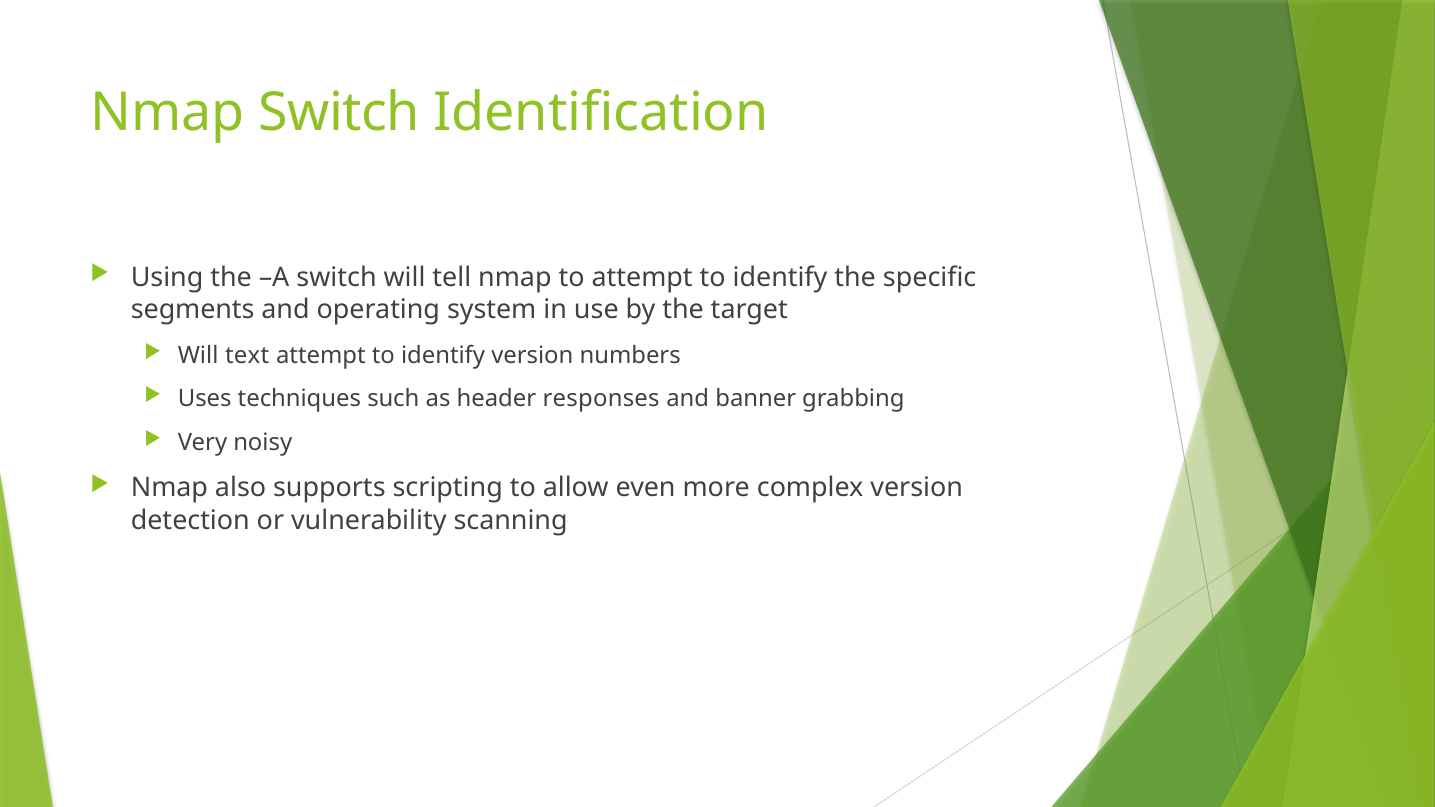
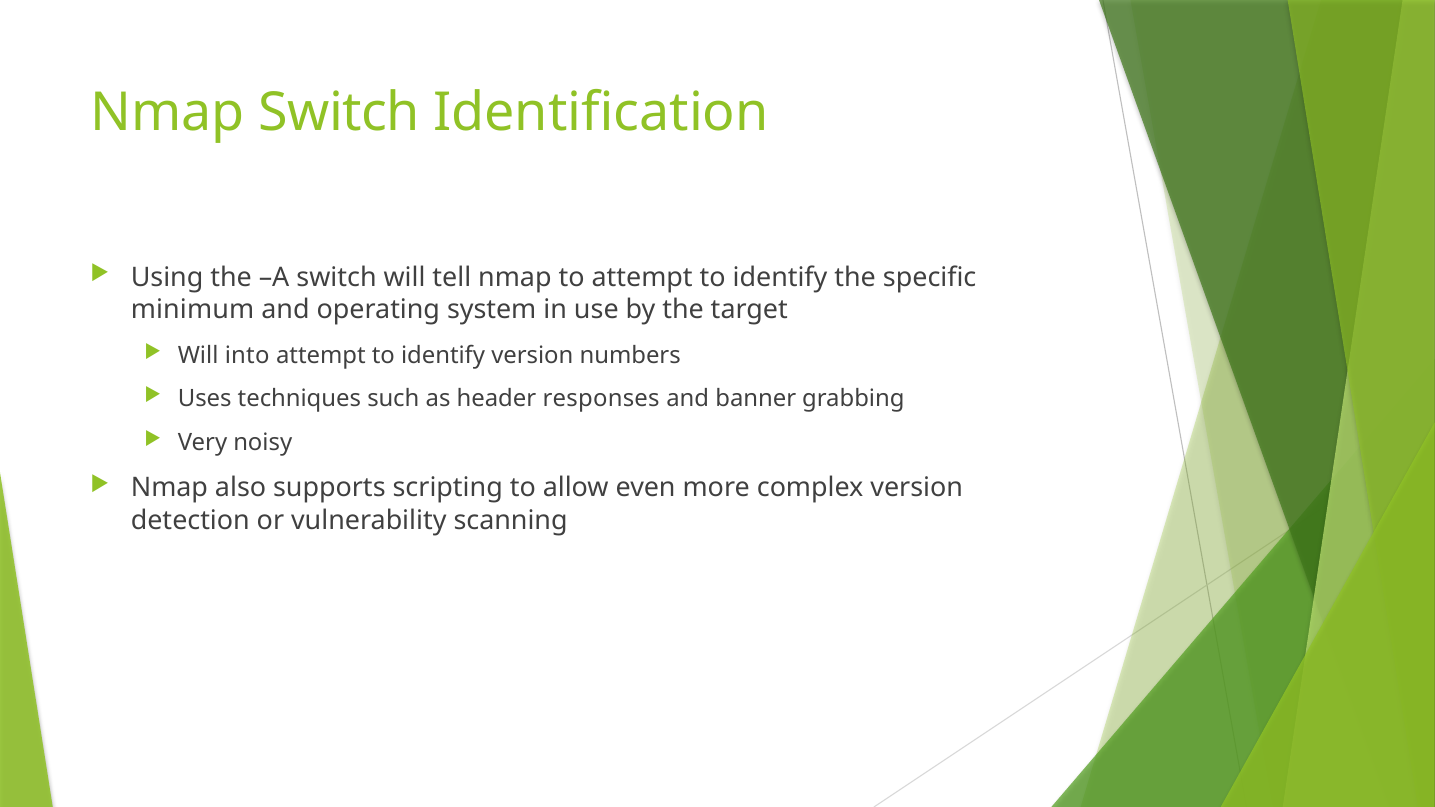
segments: segments -> minimum (193, 310)
text: text -> into (247, 355)
